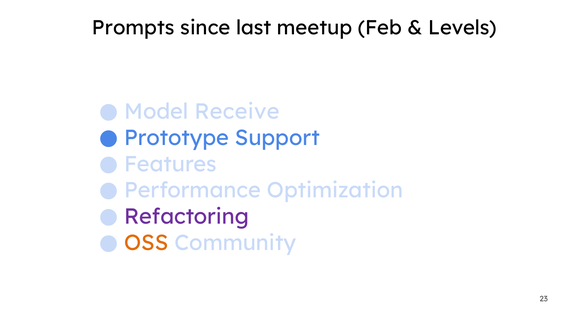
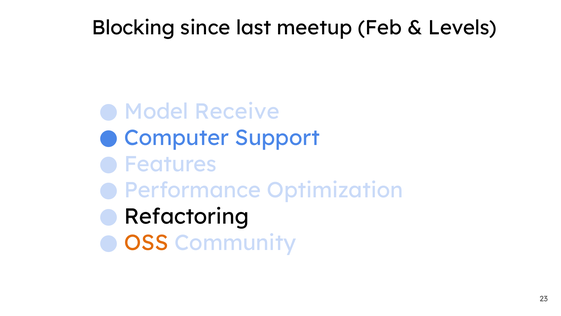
Prompts: Prompts -> Blocking (133, 28)
Prototype: Prototype -> Computer (177, 138)
Refactoring colour: purple -> black (187, 216)
